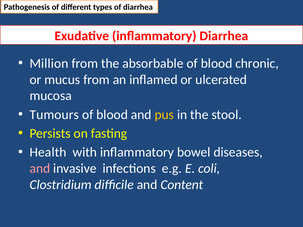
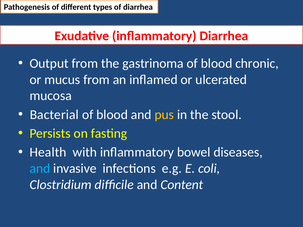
Million: Million -> Output (49, 64)
absorbable: absorbable -> gastrinoma (153, 64)
Tumours: Tumours -> Bacterial (54, 115)
and colour: pink -> light blue (40, 169)
